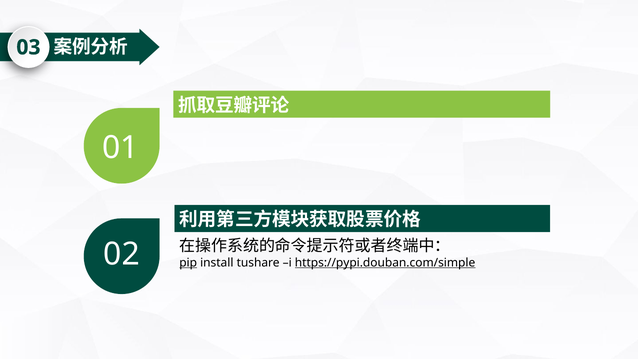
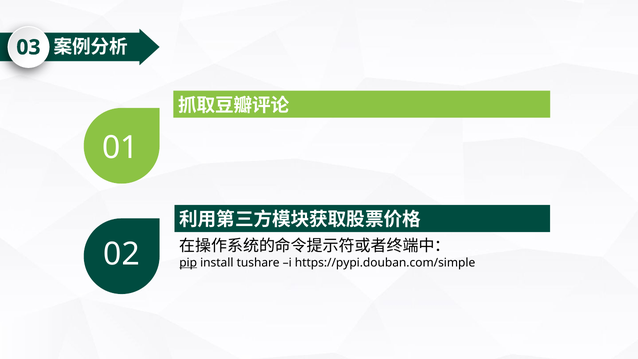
https://pypi.douban.com/simple underline: present -> none (385, 263)
